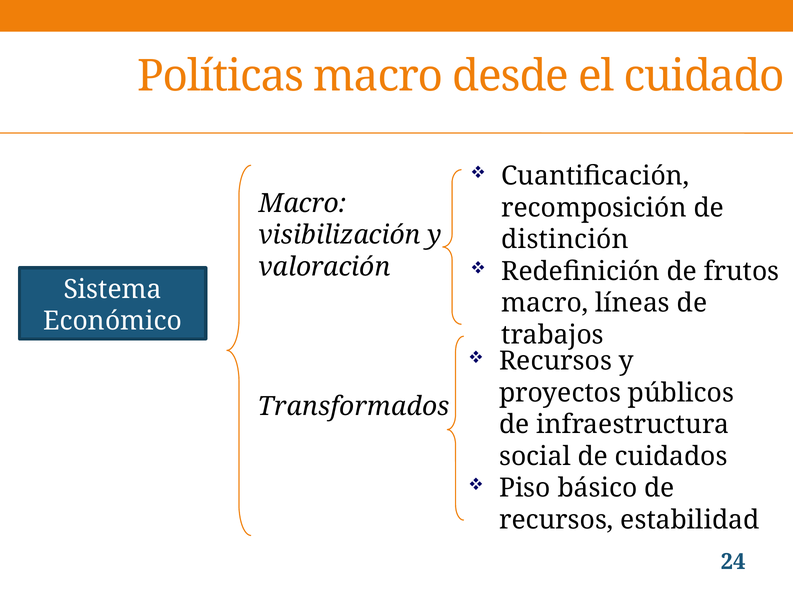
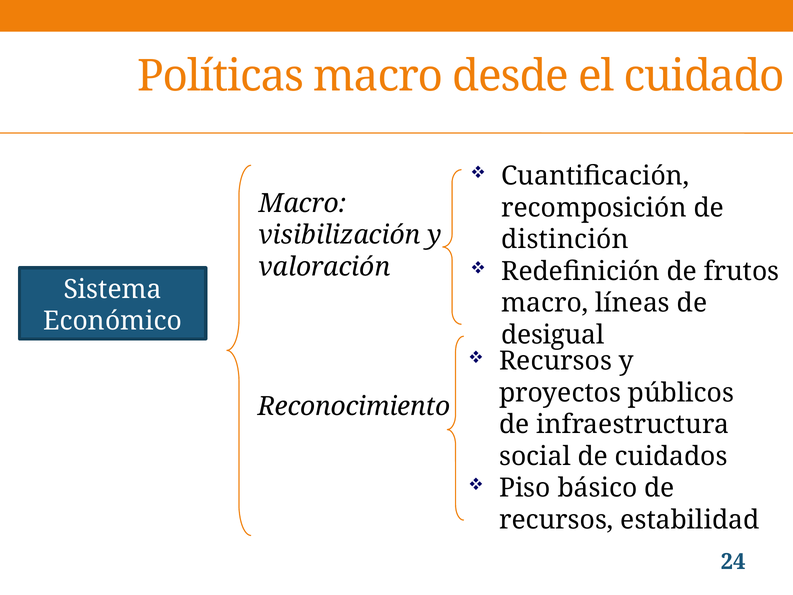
trabajos: trabajos -> desigual (553, 335)
Transformados: Transformados -> Reconocimiento (354, 406)
